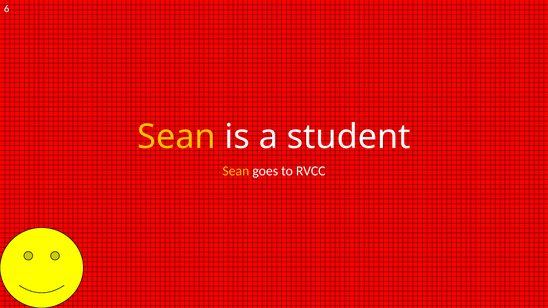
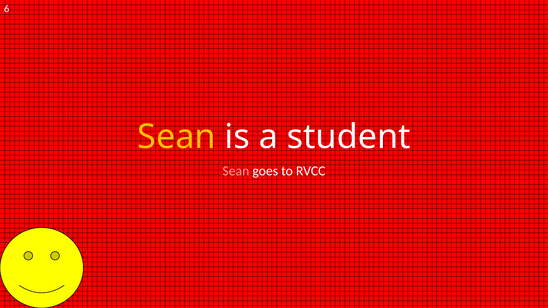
Sean colour: yellow -> pink (236, 171)
